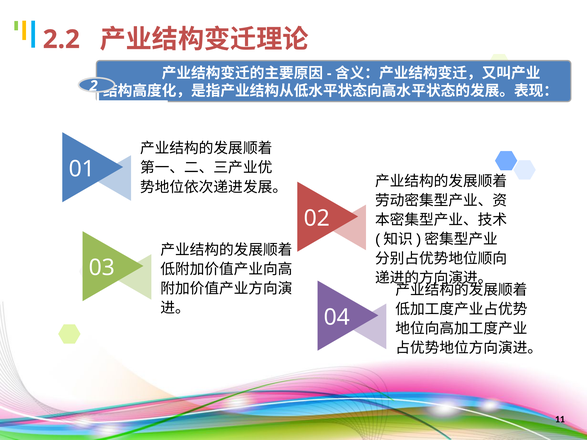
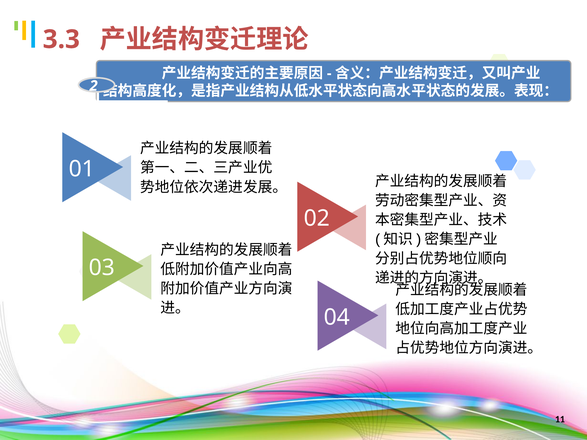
2.2: 2.2 -> 3.3 (61, 39)
